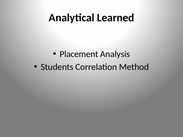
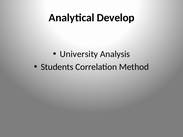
Learned: Learned -> Develop (116, 18)
Placement: Placement -> University (79, 54)
